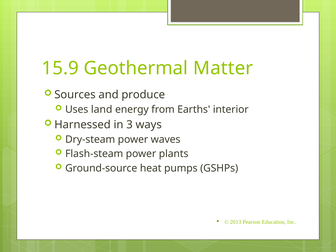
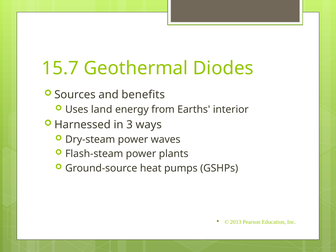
15.9: 15.9 -> 15.7 (60, 68)
Matter: Matter -> Diodes (223, 68)
produce: produce -> benefits (143, 95)
